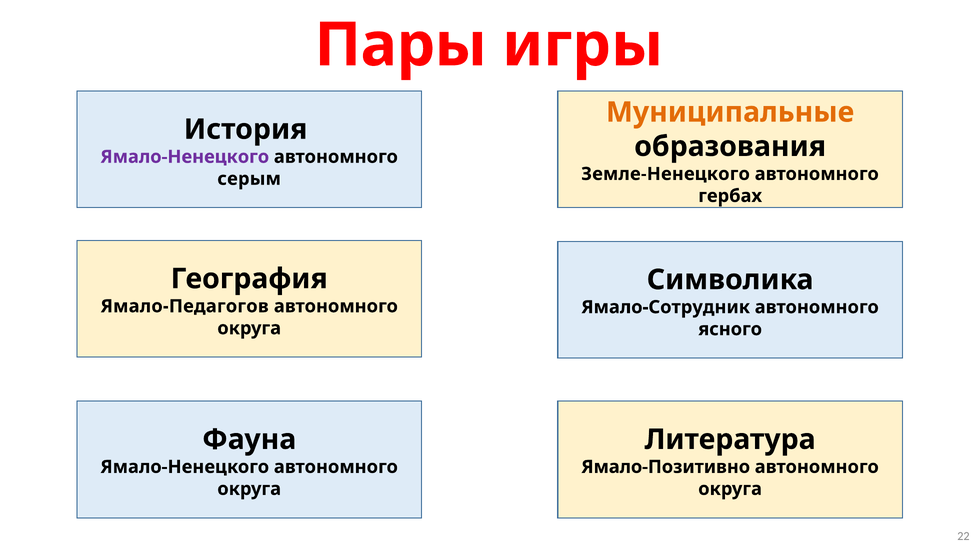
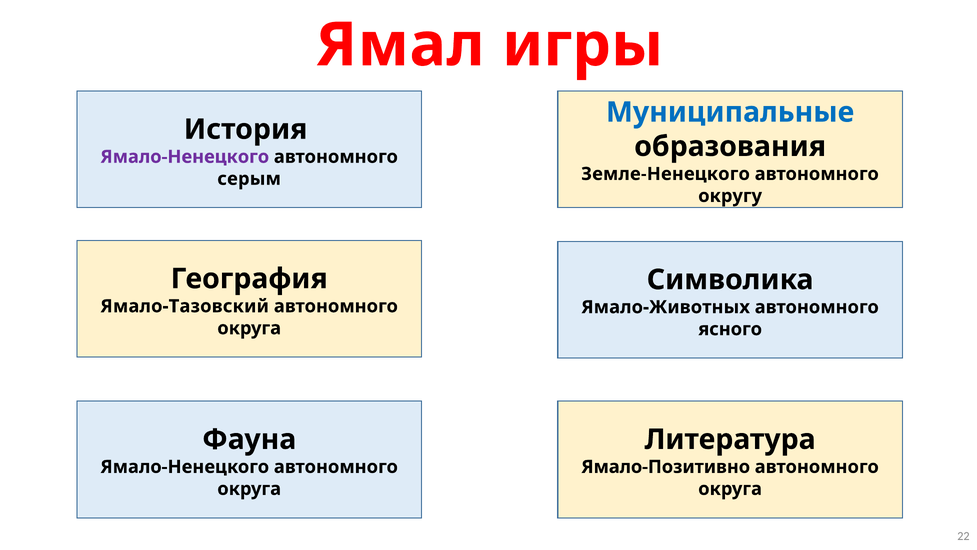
Пары: Пары -> Ямал (400, 45)
Муниципальные colour: orange -> blue (730, 112)
гербах: гербах -> округу (730, 196)
Ямало-Педагогов: Ямало-Педагогов -> Ямало-Тазовский (185, 306)
Ямало-Сотрудник: Ямало-Сотрудник -> Ямало-Животных (666, 307)
